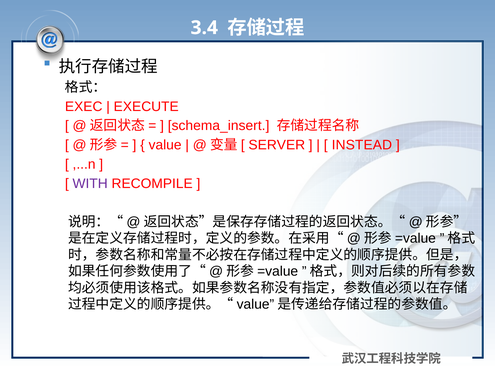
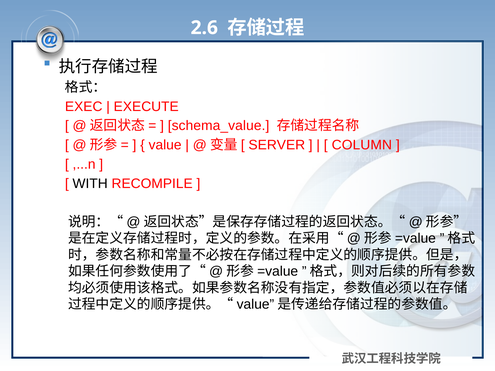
3.4: 3.4 -> 2.6 (204, 28)
schema_insert: schema_insert -> schema_value (219, 126)
INSTEAD: INSTEAD -> COLUMN (362, 145)
WITH colour: purple -> black (90, 184)
